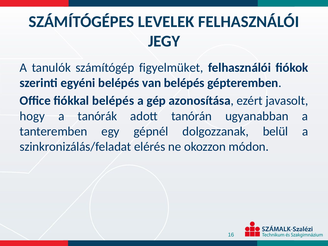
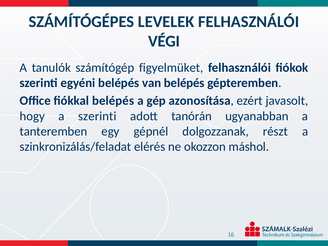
JEGY: JEGY -> VÉGI (164, 41)
a tanórák: tanórák -> szerinti (97, 116)
belül: belül -> részt (275, 131)
módon: módon -> máshol (249, 147)
